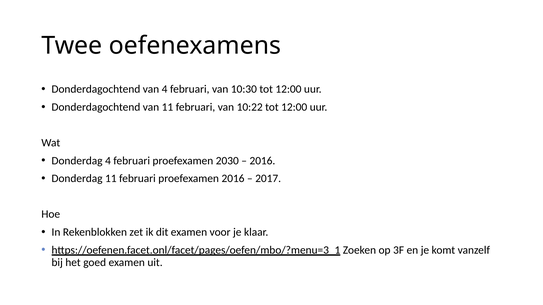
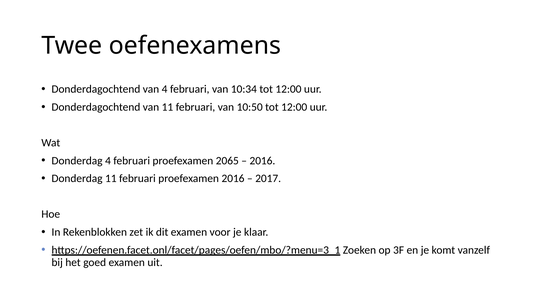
10:30: 10:30 -> 10:34 (244, 89)
10:22: 10:22 -> 10:50 (250, 107)
2030: 2030 -> 2065 (227, 161)
